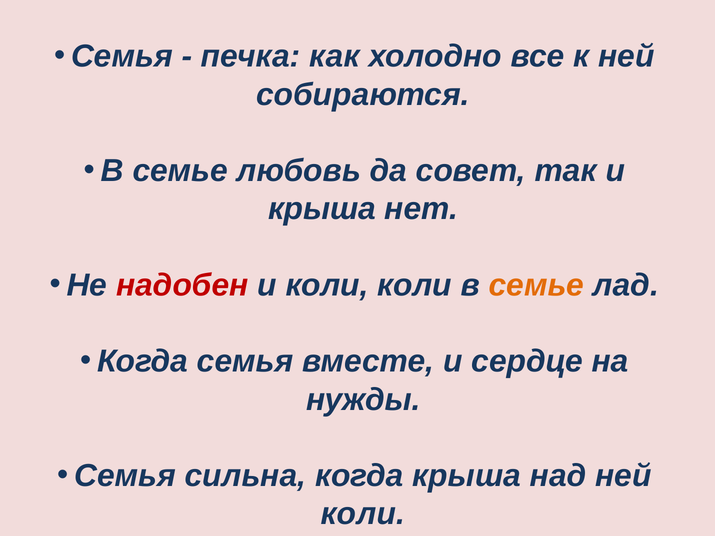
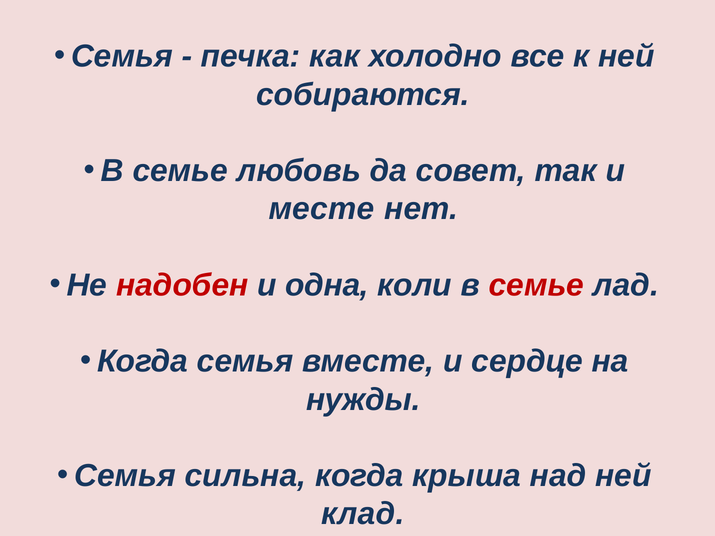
крыша: крыша -> месте (322, 209)
и коли: коли -> одна (327, 285)
семье colour: orange -> red (536, 285)
коли: коли -> клад (363, 514)
